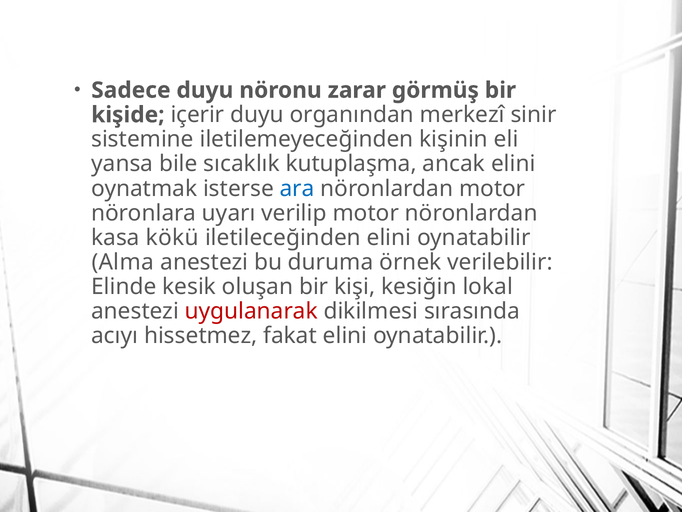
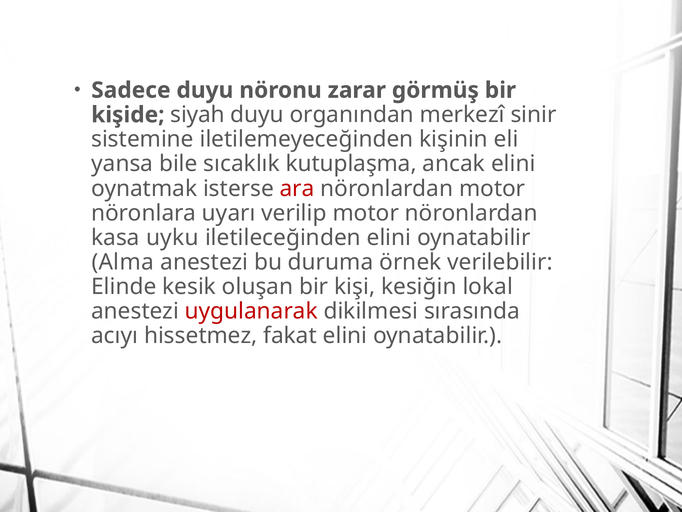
içerir: içerir -> siyah (197, 115)
ara colour: blue -> red (297, 188)
kökü: kökü -> uyku (172, 237)
